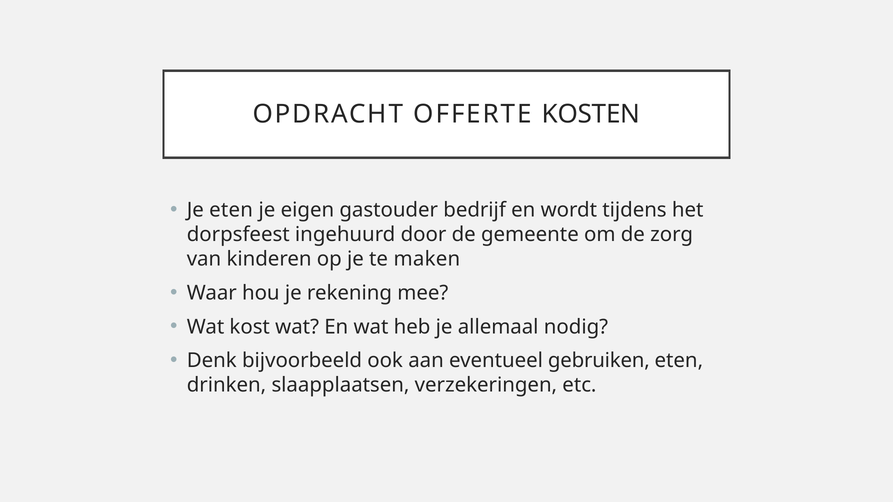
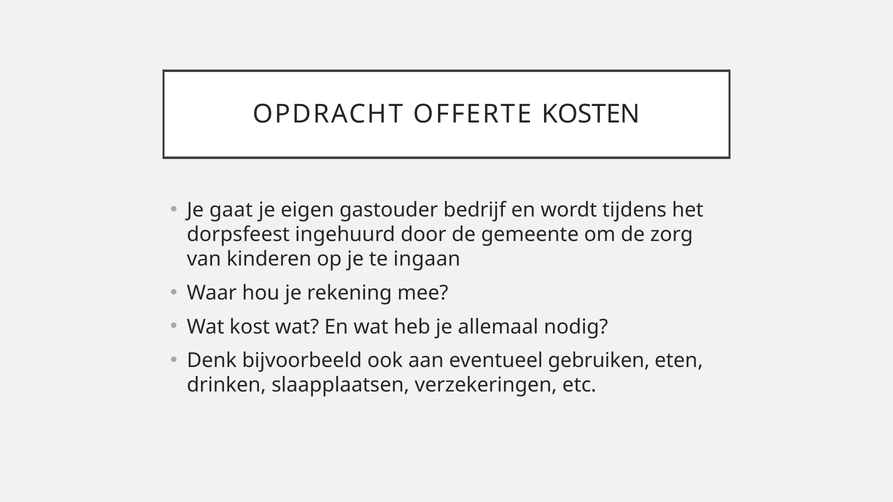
Je eten: eten -> gaat (231, 210)
maken: maken -> ingaan (427, 259)
